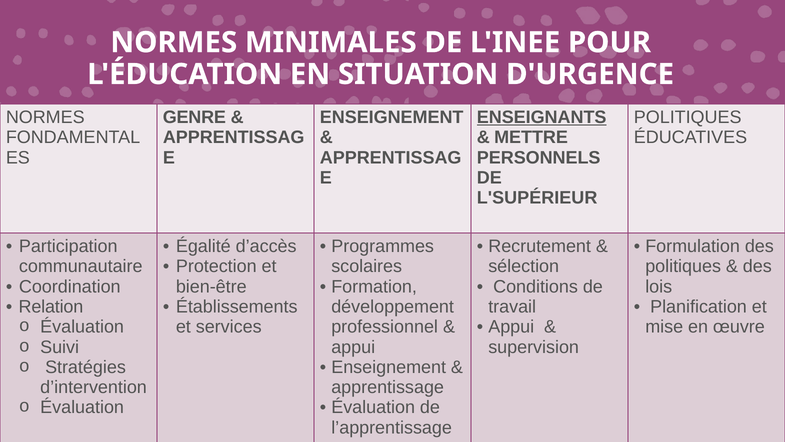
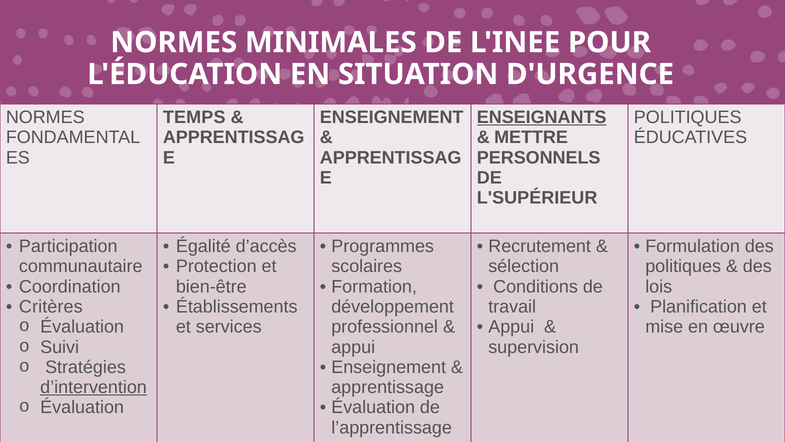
GENRE: GENRE -> TEMPS (194, 117)
Relation: Relation -> Critères (51, 306)
d’intervention underline: none -> present (94, 387)
